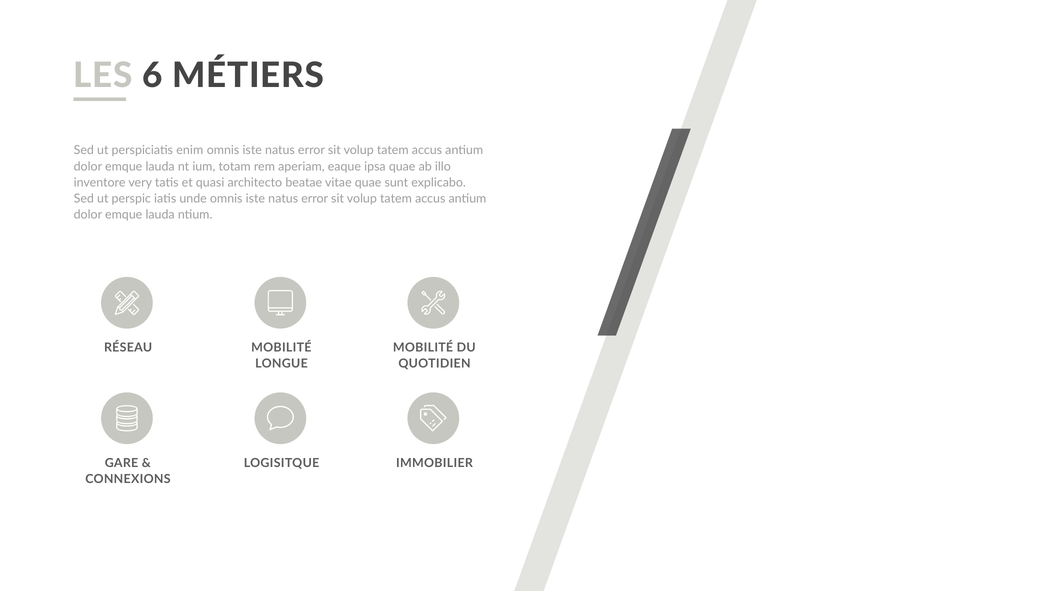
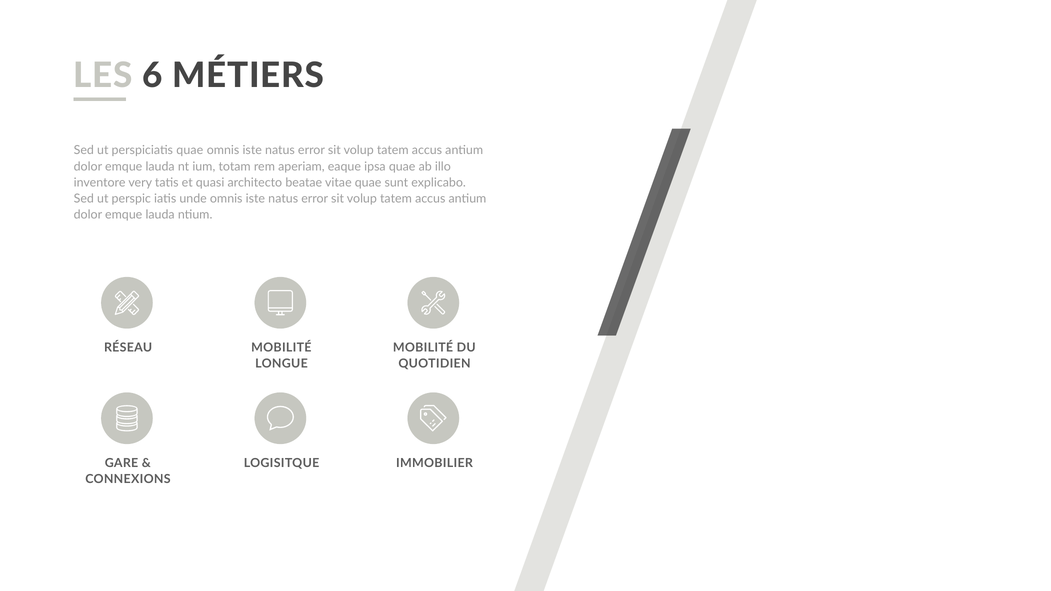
perspiciatis enim: enim -> quae (190, 150)
